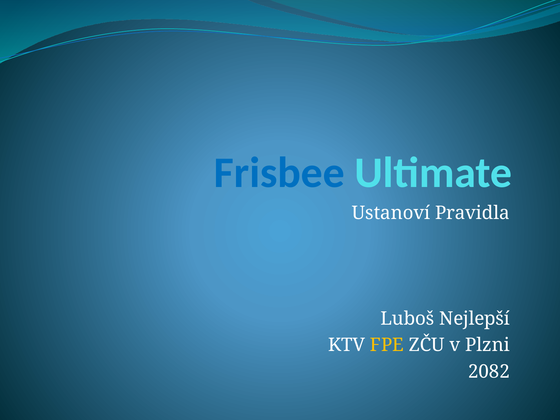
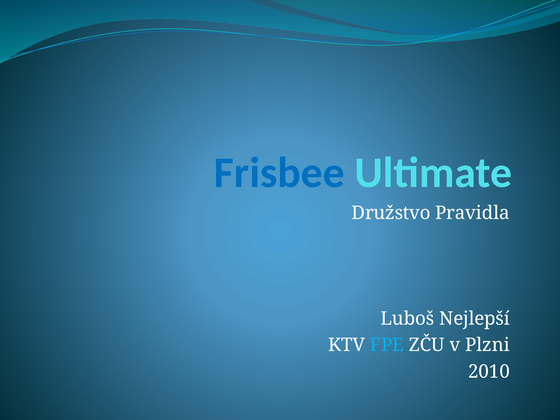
Ustanoví: Ustanoví -> Družstvo (391, 213)
FPE colour: yellow -> light blue (387, 345)
2082: 2082 -> 2010 (489, 372)
